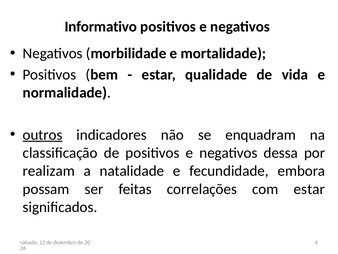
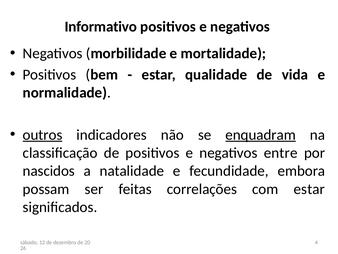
enquadram underline: none -> present (261, 135)
dessa: dessa -> entre (281, 153)
realizam: realizam -> nascidos (49, 171)
